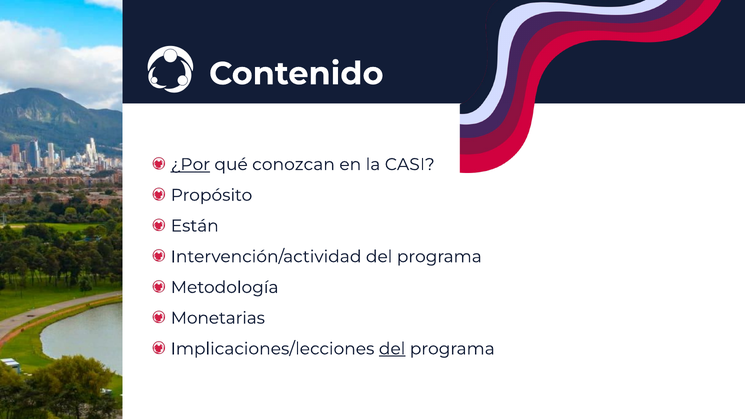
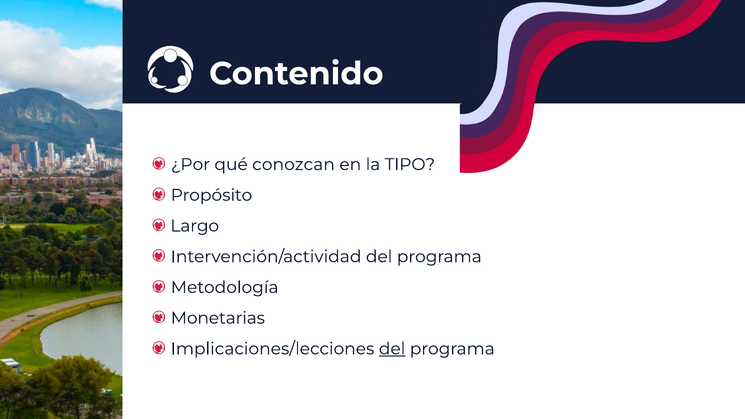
¿Por underline: present -> none (190, 164)
CASI: CASI -> TIPO (410, 164)
Están: Están -> Largo (195, 226)
